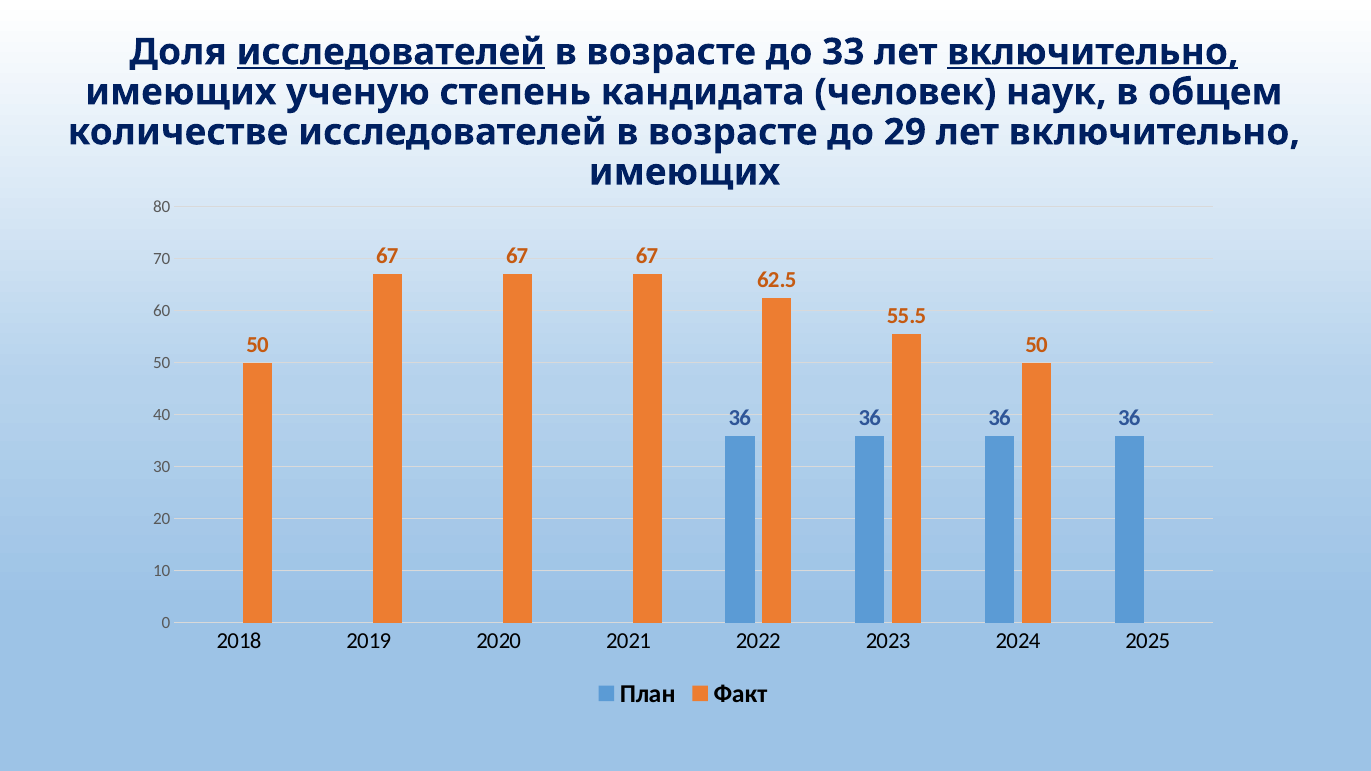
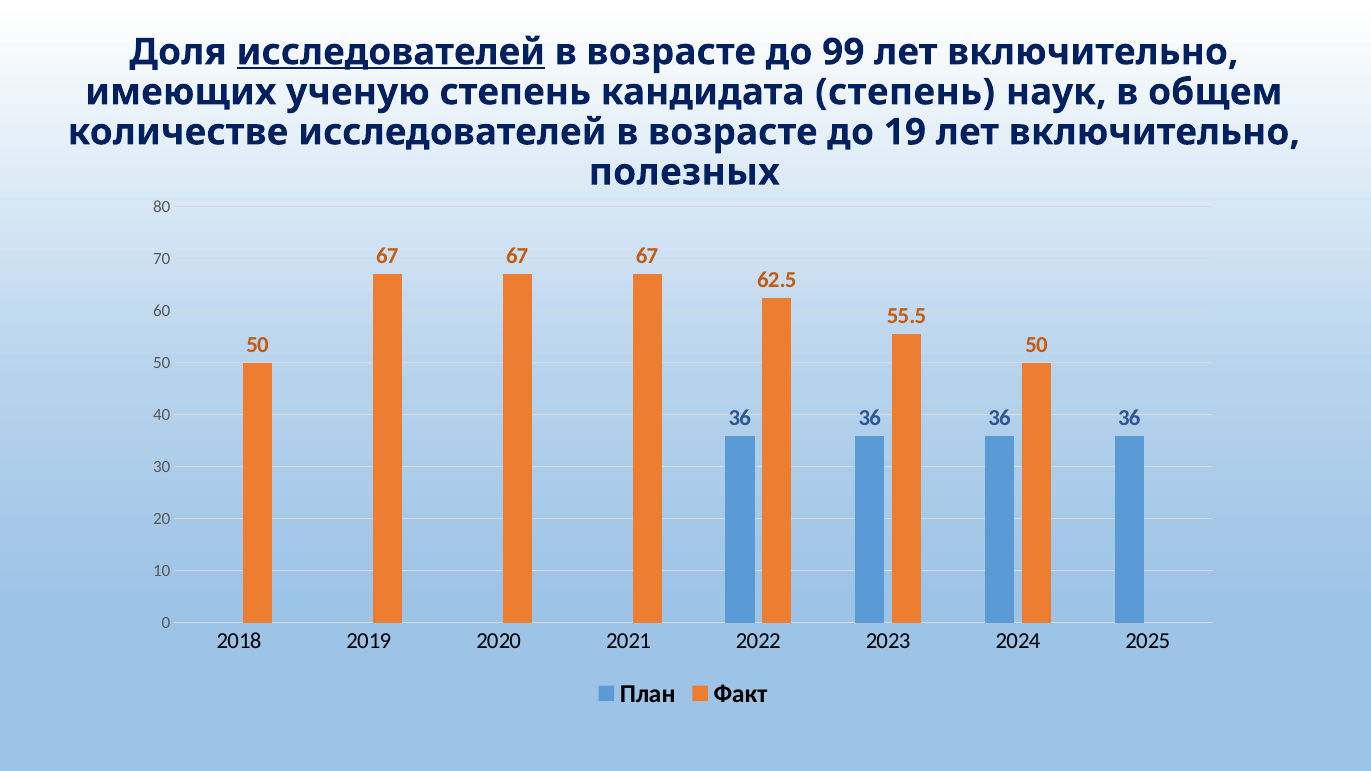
33: 33 -> 99 (843, 52)
включительно underline: present -> none (1093, 52)
кандидата человек: человек -> степень (905, 92)
29: 29 -> 19 (905, 132)
имеющих: имеющих -> полезных (684, 172)
